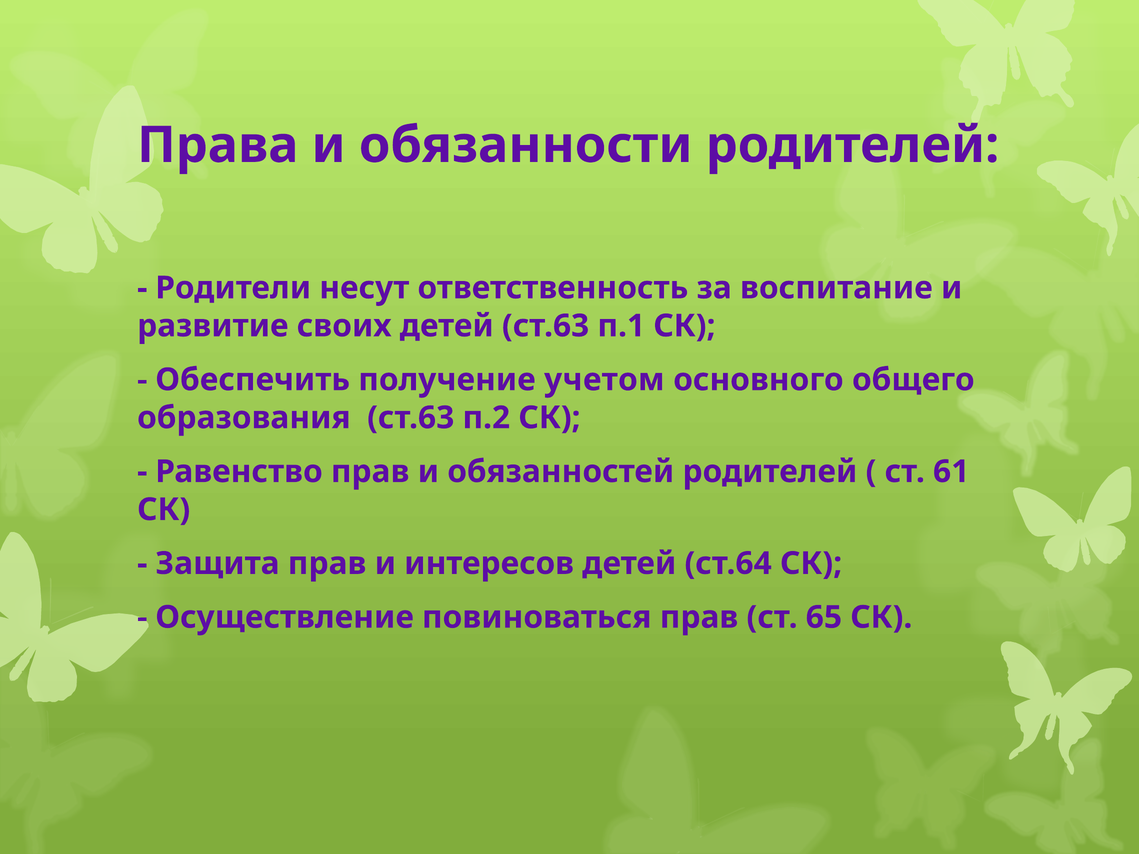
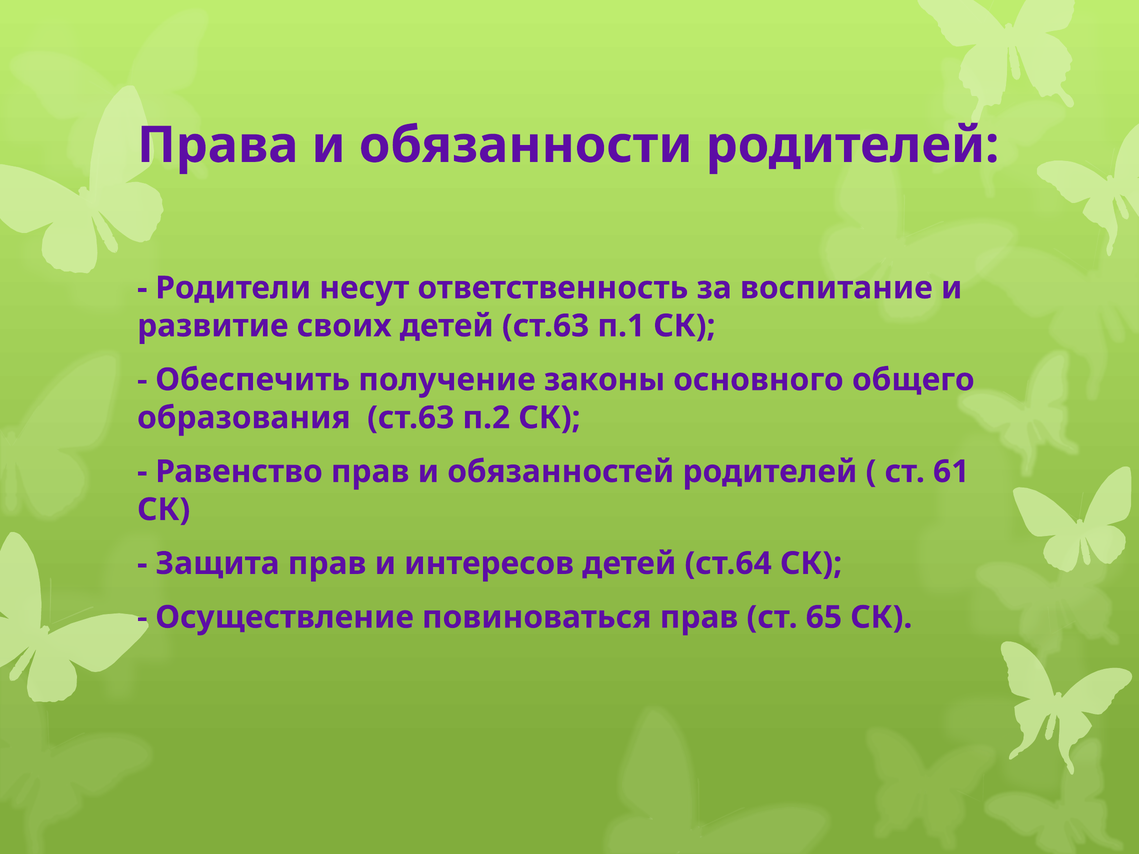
учетом: учетом -> законы (605, 380)
